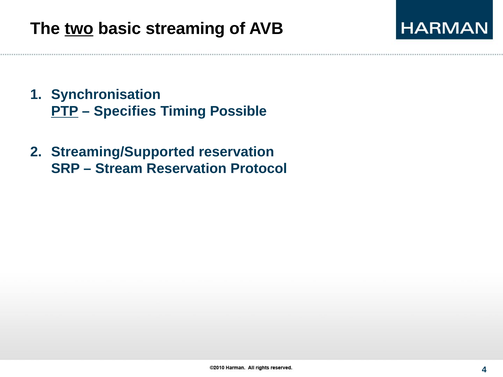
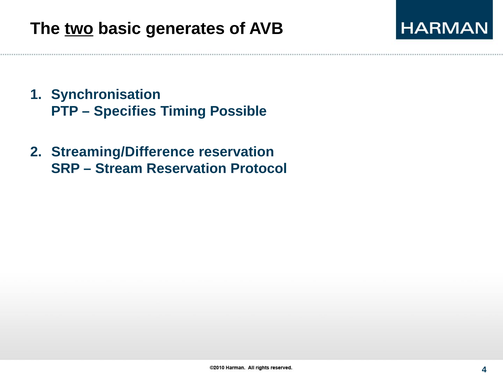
streaming: streaming -> generates (185, 29)
PTP underline: present -> none (65, 111)
Streaming/Supported: Streaming/Supported -> Streaming/Difference (123, 152)
